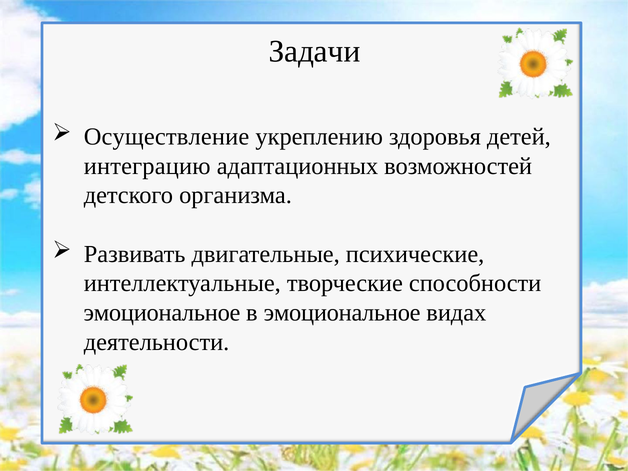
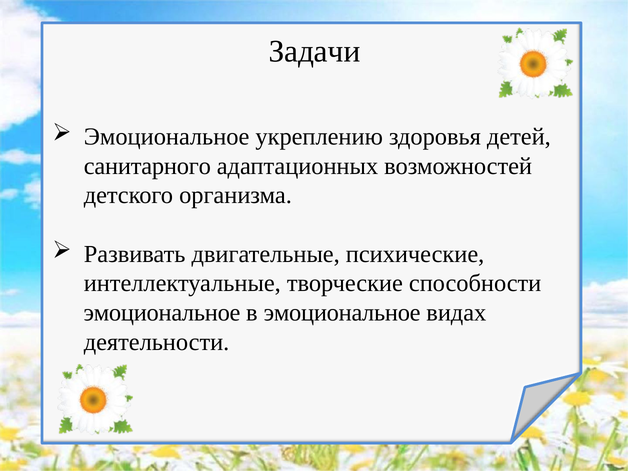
Осуществление: Осуществление -> Эмоциональное (167, 137)
интеграцию: интеграцию -> санитарного (147, 166)
